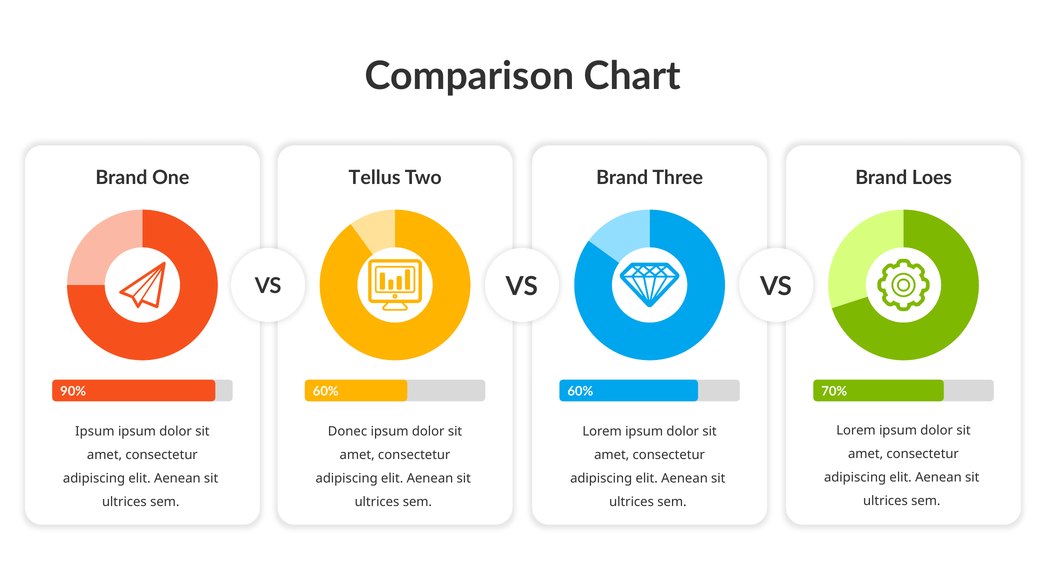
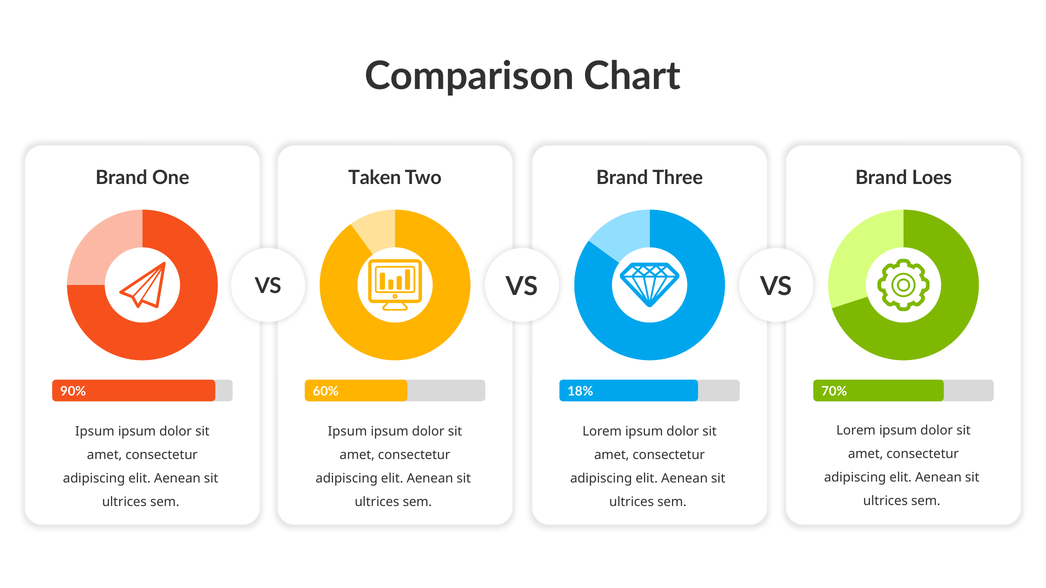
Tellus: Tellus -> Taken (375, 178)
60%: 60% -> 18% (580, 391)
Donec: Donec -> Ipsum (347, 432)
